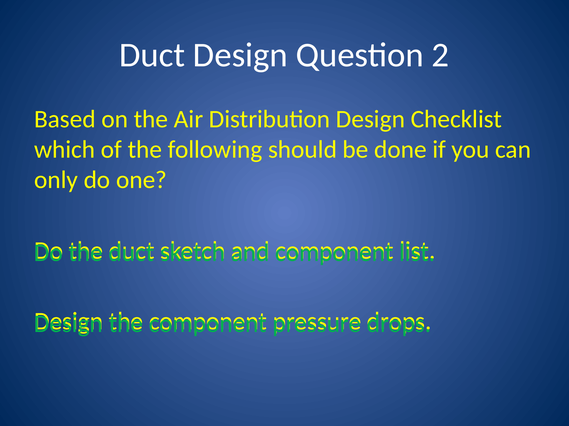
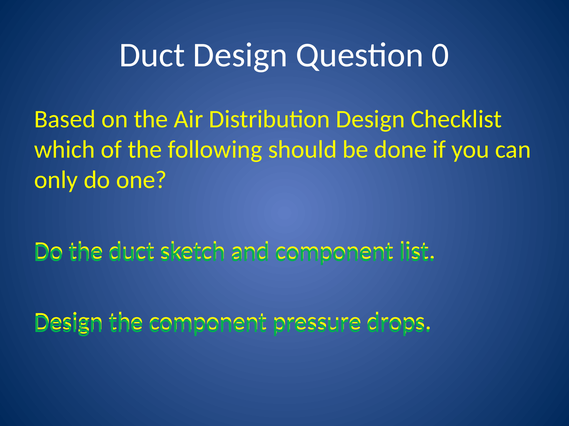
2: 2 -> 0 (440, 55)
